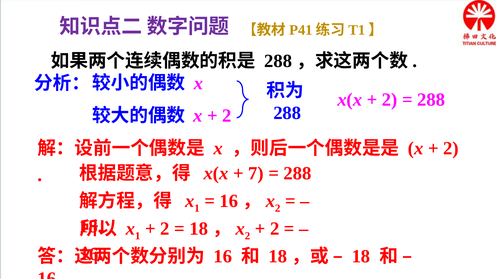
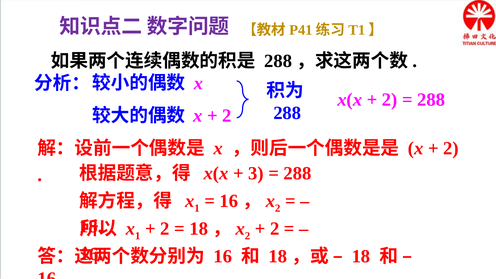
7: 7 -> 3 (256, 173)
